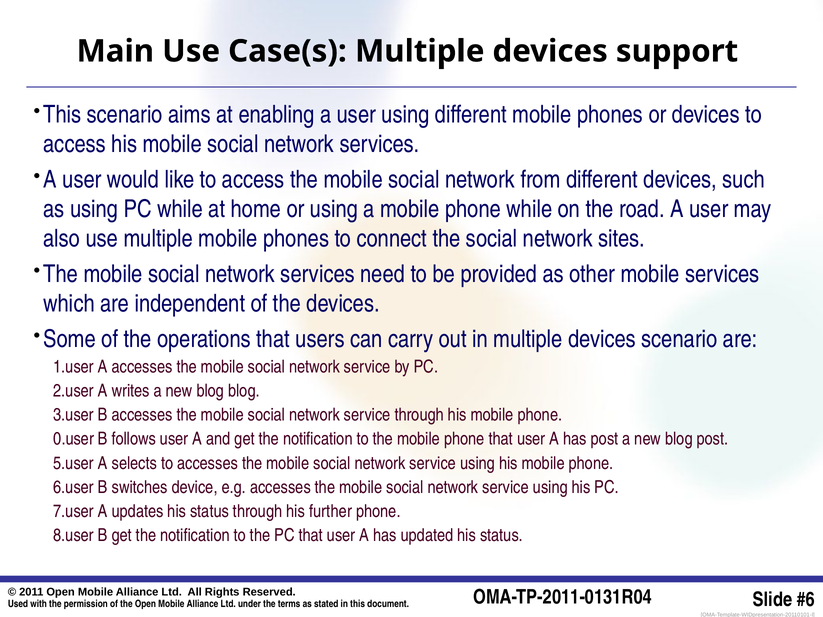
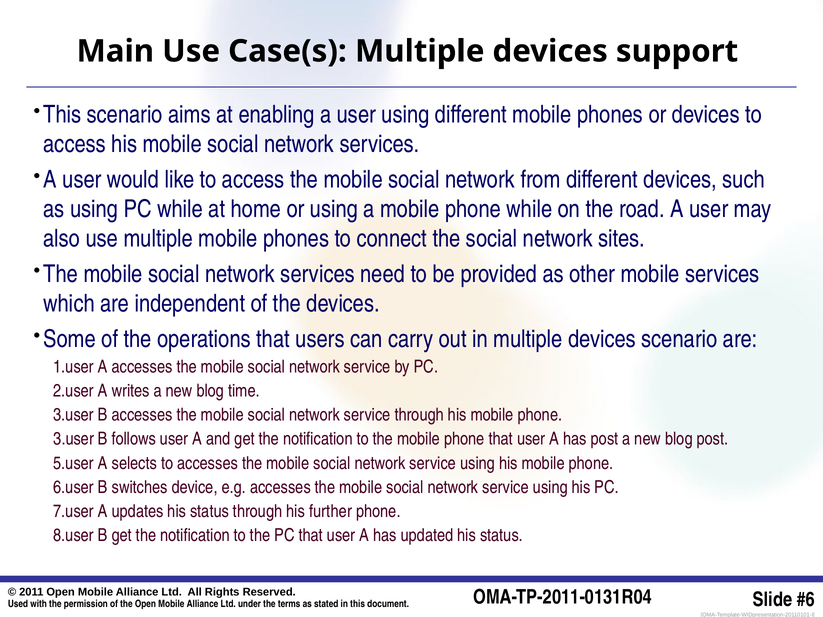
blog blog: blog -> time (244, 391)
0.user: 0.user -> 3.user (74, 439)
